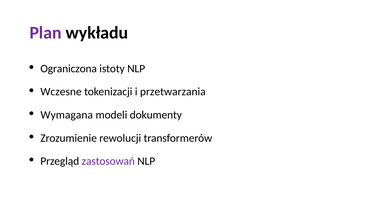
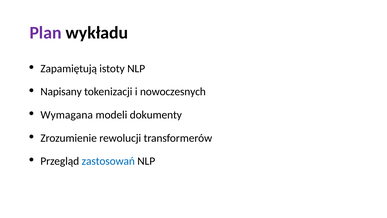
Ograniczona: Ograniczona -> Zapamiętują (69, 68)
Wczesne: Wczesne -> Napisany (61, 92)
przetwarzania: przetwarzania -> nowoczesnych (173, 92)
zastosowań colour: purple -> blue (108, 161)
